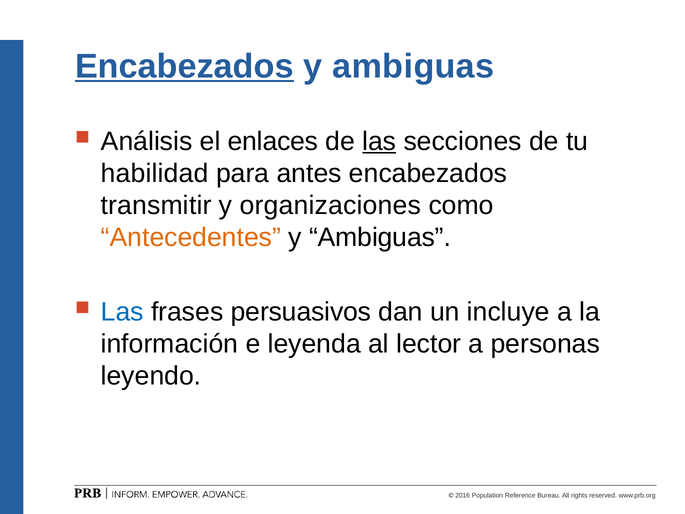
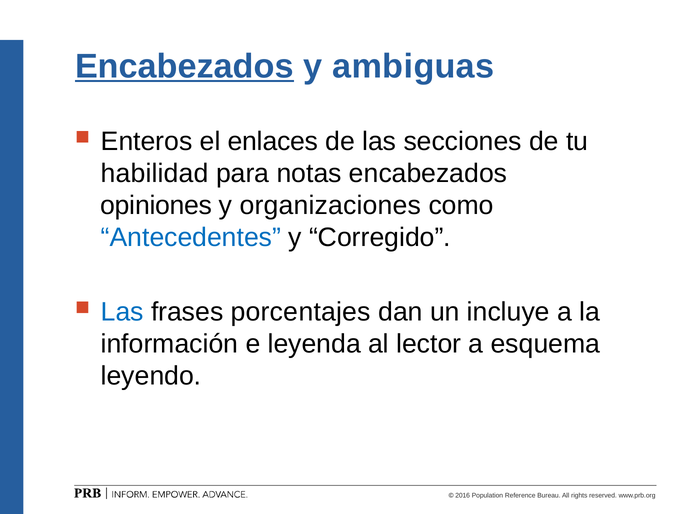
Análisis: Análisis -> Enteros (147, 141)
las underline: present -> none (379, 141)
antes: antes -> notas (309, 173)
transmitir: transmitir -> opiniones (156, 205)
Antecedentes colour: orange -> blue (191, 237)
Ambiguas: Ambiguas -> Corregido (380, 237)
persuasivos: persuasivos -> porcentajes (301, 312)
personas: personas -> esquema (545, 344)
